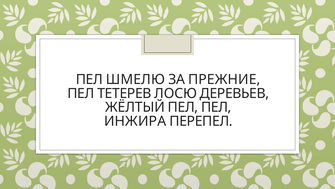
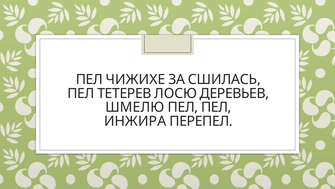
ШМЕЛЮ: ШМЕЛЮ -> ЧИЖИХЕ (136, 79)
ПРЕЖНИЕ: ПРЕЖНИЕ -> СШИЛАСЬ (224, 79)
ЖЁЛТЫЙ: ЖЁЛТЫЙ -> ШМЕЛЮ (135, 107)
